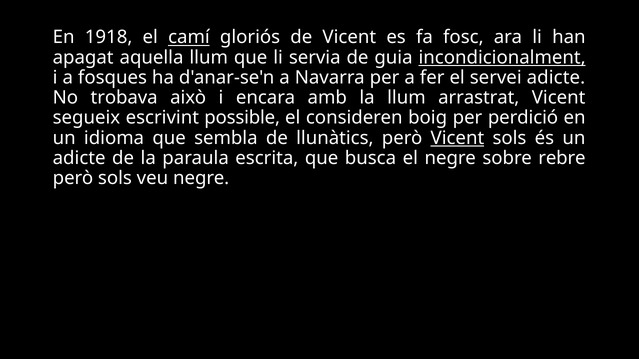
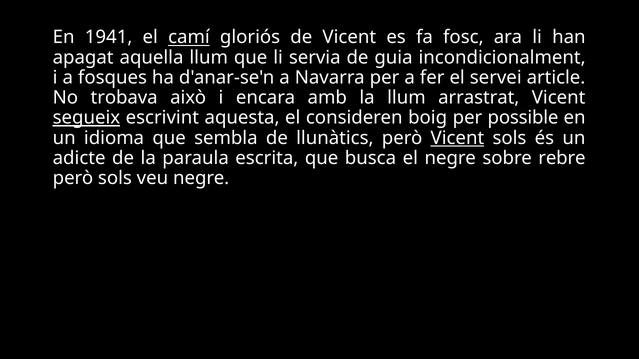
1918: 1918 -> 1941 (109, 37)
incondicionalment underline: present -> none (502, 58)
servei adicte: adicte -> article (556, 78)
segueix underline: none -> present (86, 118)
possible: possible -> aquesta (242, 118)
perdició: perdició -> possible (523, 118)
